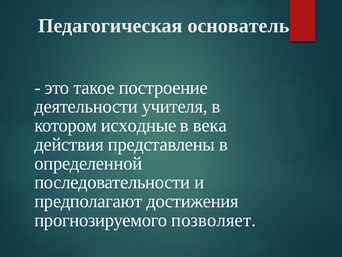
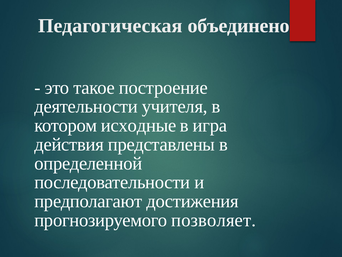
основатель: основатель -> объединено (239, 26)
века: века -> игра (210, 125)
